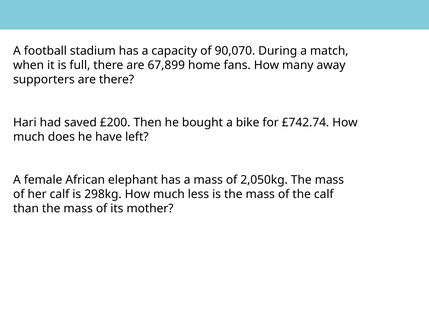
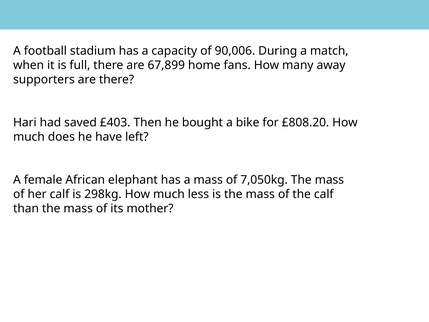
90,070: 90,070 -> 90,006 (235, 51)
£200: £200 -> £403 (115, 123)
£742.74: £742.74 -> £808.20 (306, 123)
2,050kg: 2,050kg -> 7,050kg (264, 180)
